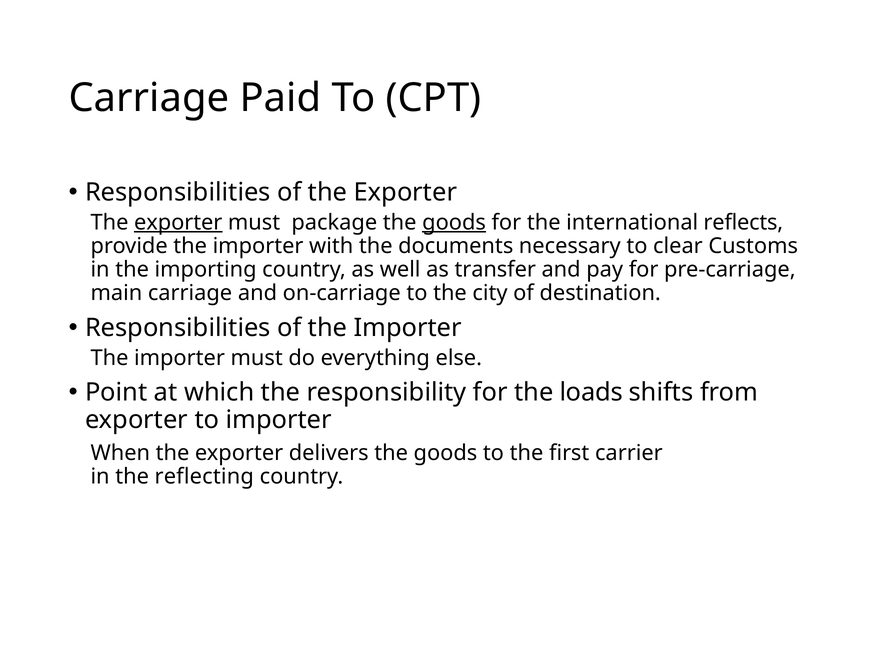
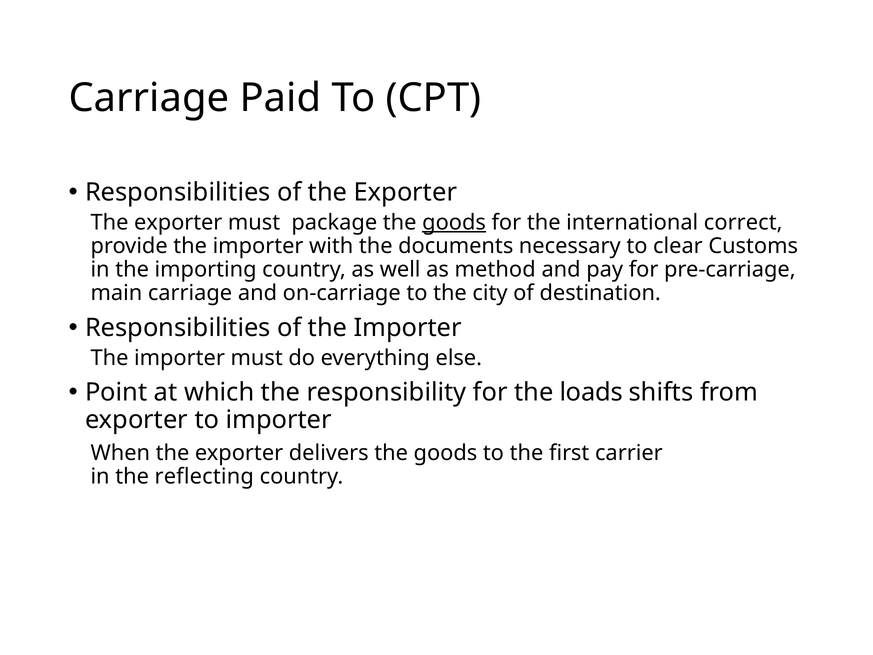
exporter underline: present -> none (178, 222)
reflects: reflects -> correct (743, 222)
transfer: transfer -> method (495, 270)
